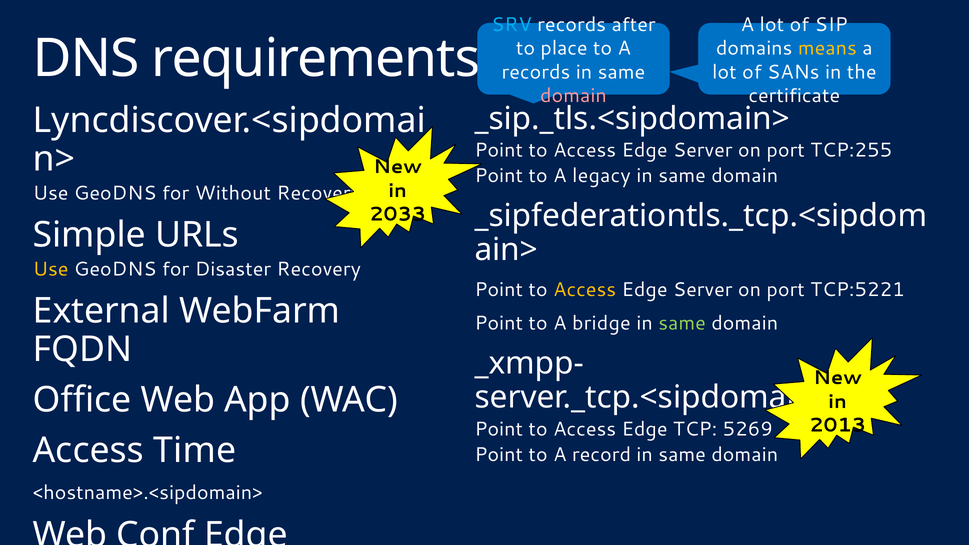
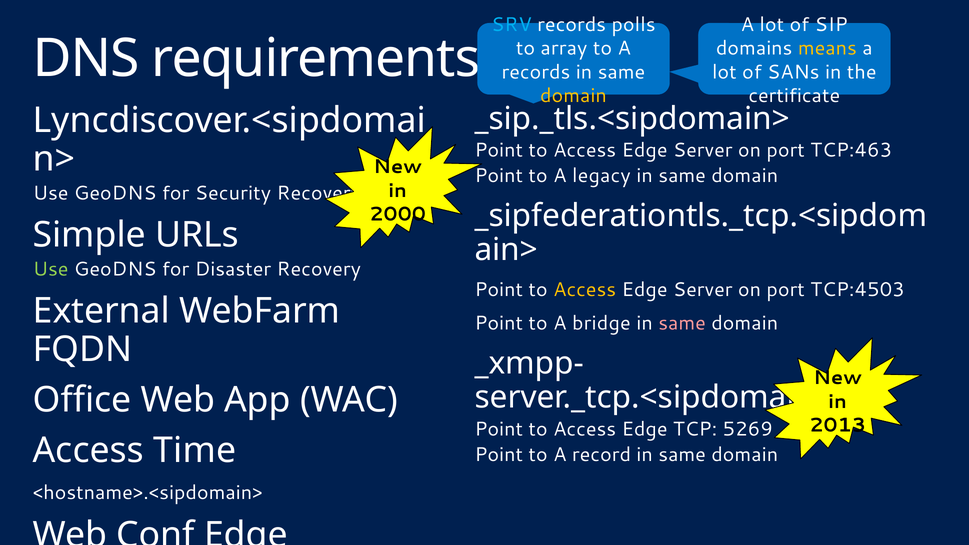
after: after -> polls (634, 24)
place: place -> array (564, 48)
domain colour: pink -> yellow (573, 96)
TCP:255: TCP:255 -> TCP:463 (851, 150)
Without: Without -> Security (233, 193)
2033: 2033 -> 2000 (398, 214)
Use colour: yellow -> light green (51, 269)
TCP:5221: TCP:5221 -> TCP:4503 (858, 290)
same colour: light green -> pink (682, 323)
